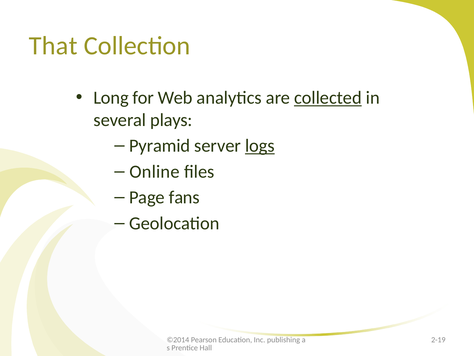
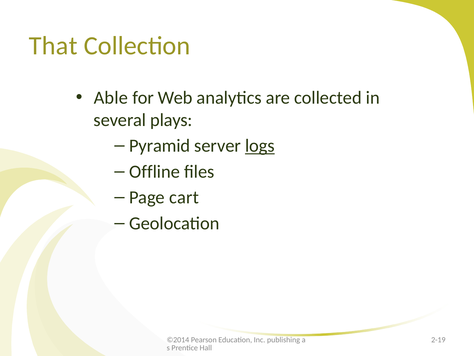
Long: Long -> Able (111, 98)
collected underline: present -> none (328, 98)
Online: Online -> Offline (155, 171)
fans: fans -> cart (184, 197)
